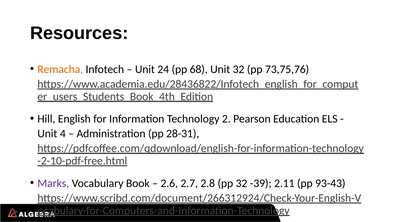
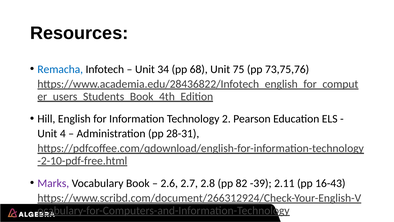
Remacha colour: orange -> blue (60, 69)
24: 24 -> 34 (163, 69)
Unit 32: 32 -> 75 (239, 69)
pp 32: 32 -> 82 (241, 183)
93-43: 93-43 -> 16-43 (330, 183)
